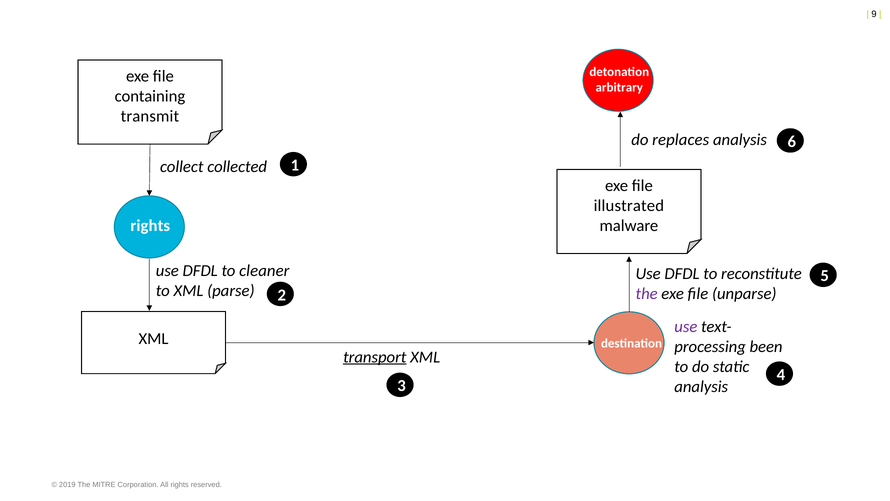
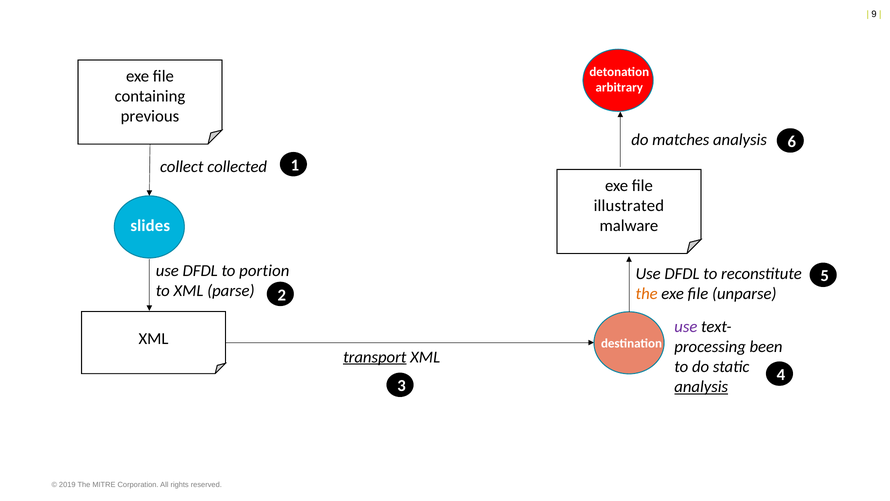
transmit: transmit -> previous (150, 116)
replaces: replaces -> matches (681, 140)
rights: rights -> slides (150, 226)
cleaner: cleaner -> portion (264, 271)
the colour: purple -> orange (647, 293)
analysis underline: none -> present (701, 387)
